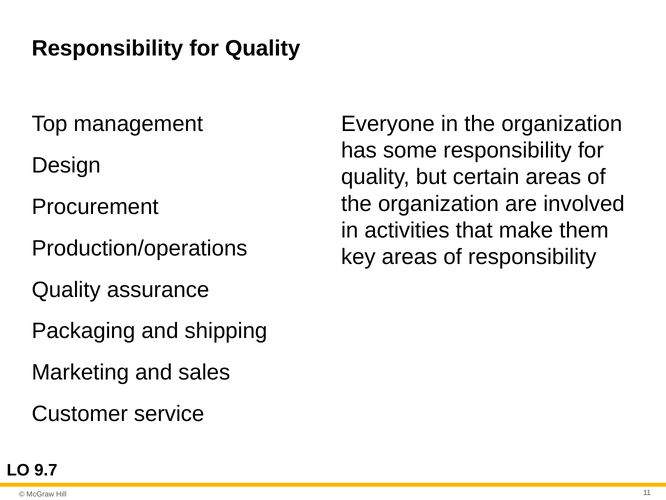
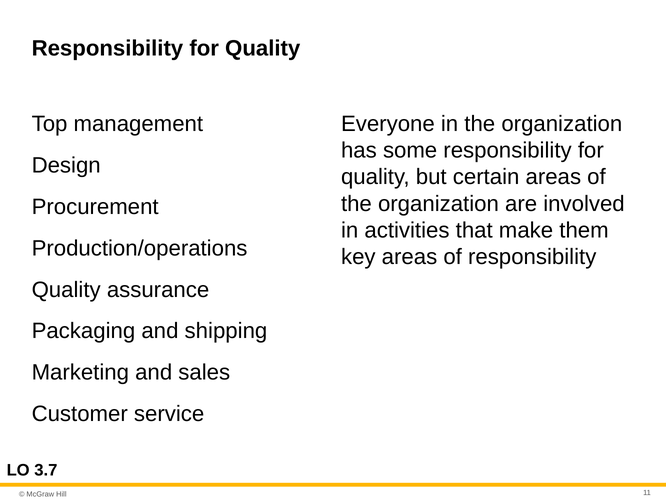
9.7: 9.7 -> 3.7 (46, 470)
